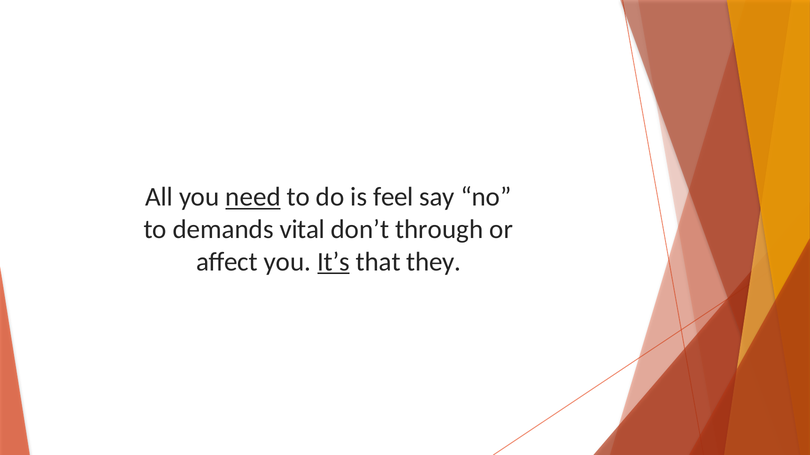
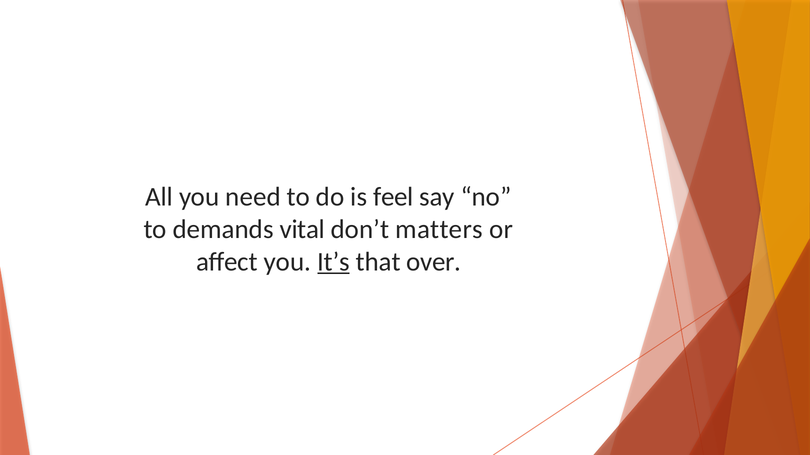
need underline: present -> none (253, 197)
through: through -> matters (439, 230)
they: they -> over (434, 262)
